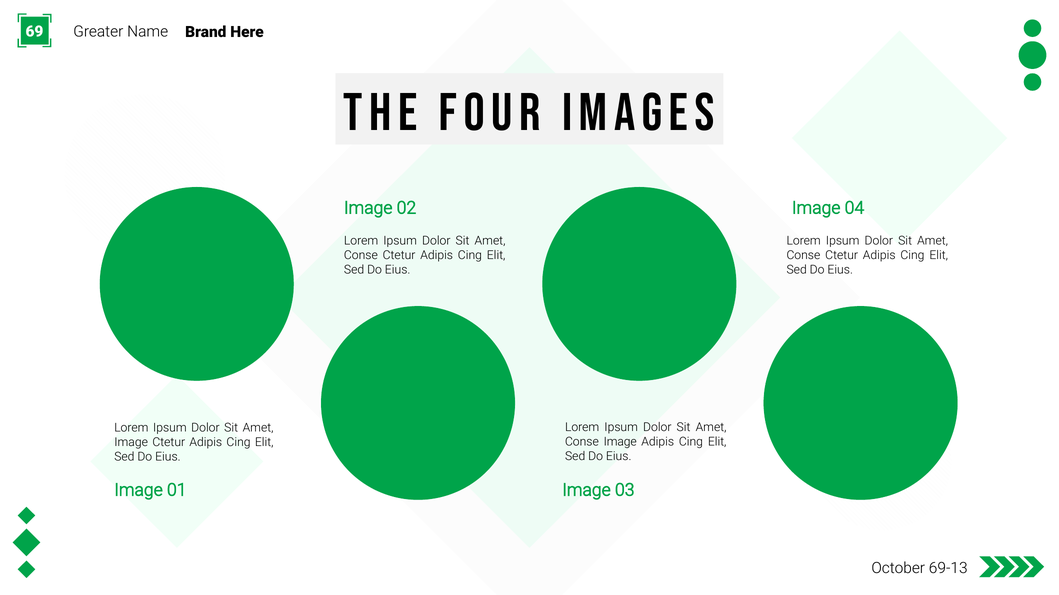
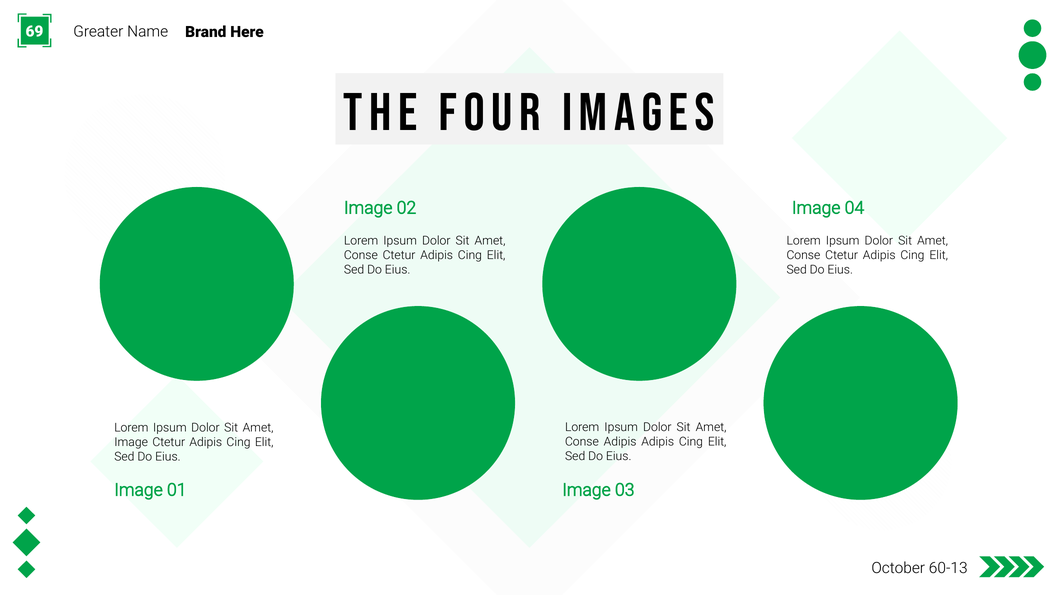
Conse Image: Image -> Adipis (620, 442)
69-13: 69-13 -> 60-13 (948, 569)
